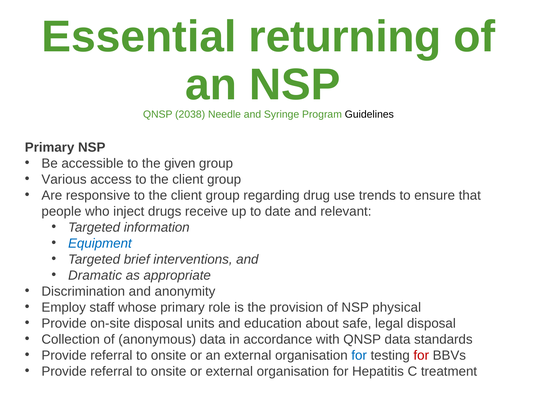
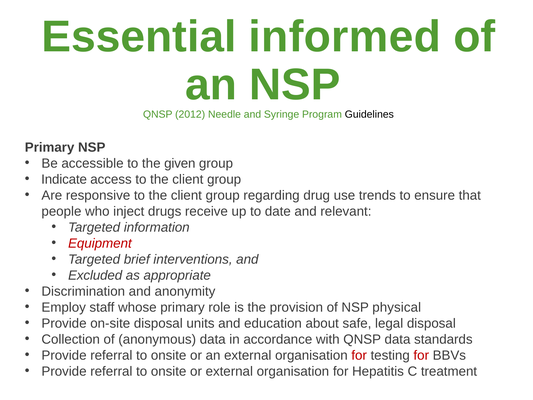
returning: returning -> informed (345, 37)
2038: 2038 -> 2012 (190, 114)
Various: Various -> Indicate (64, 179)
Equipment colour: blue -> red (100, 243)
Dramatic: Dramatic -> Excluded (95, 275)
for colour: blue -> red (359, 355)
